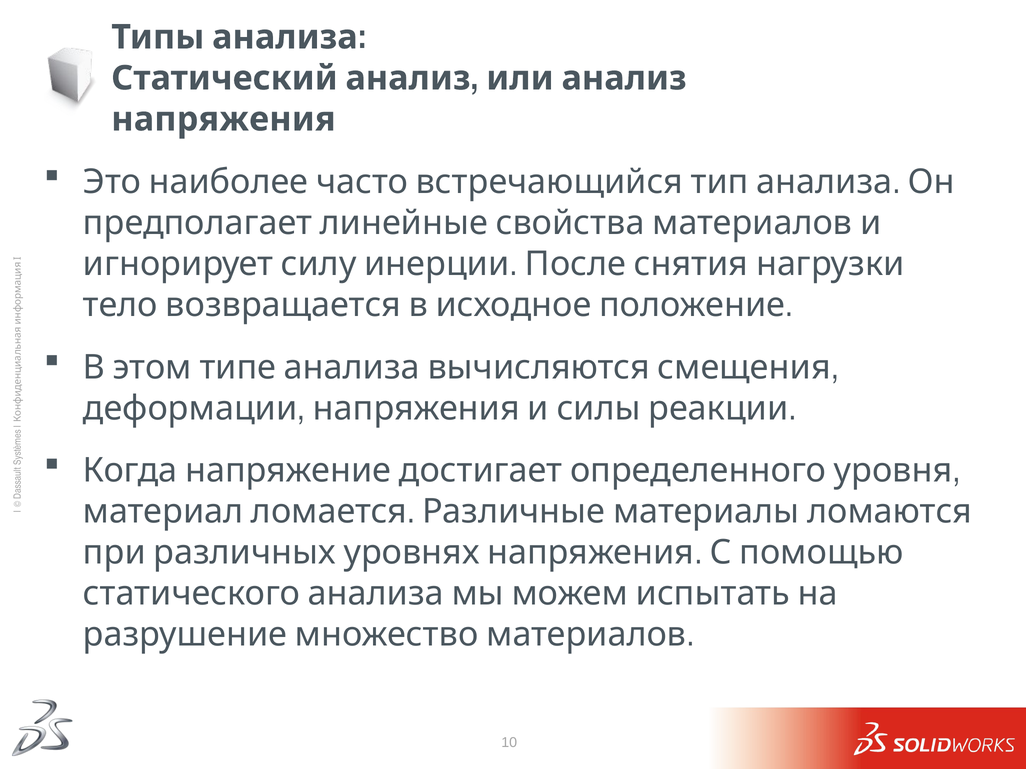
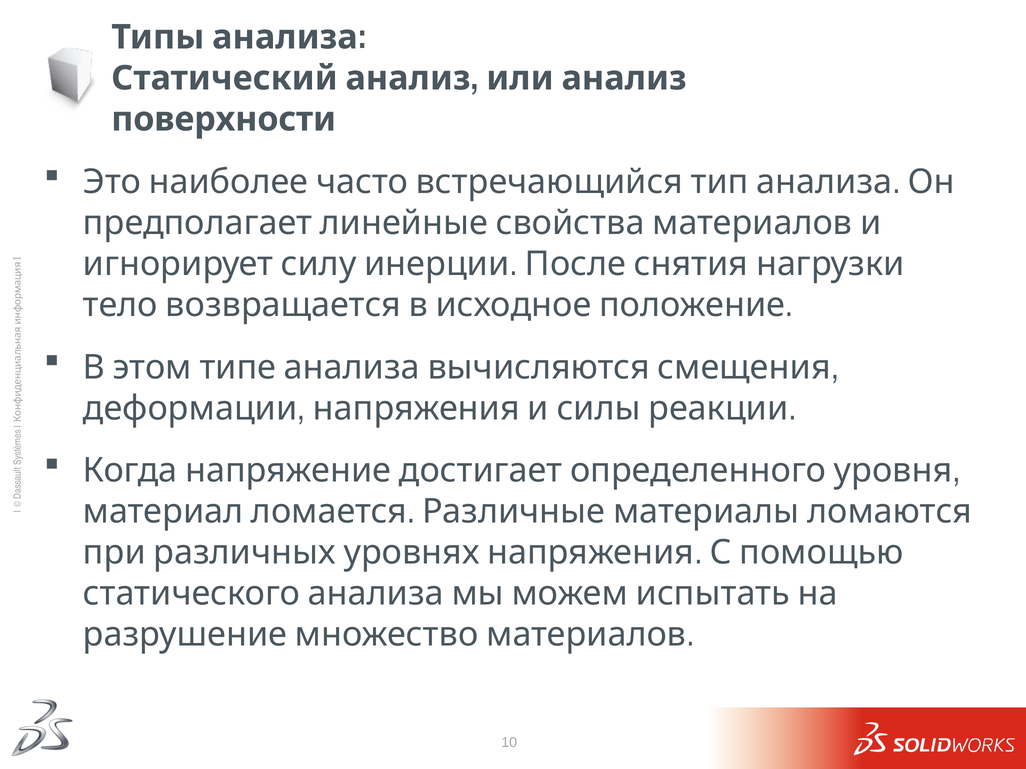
напряжения: напряжения -> поверхности (224, 119)
